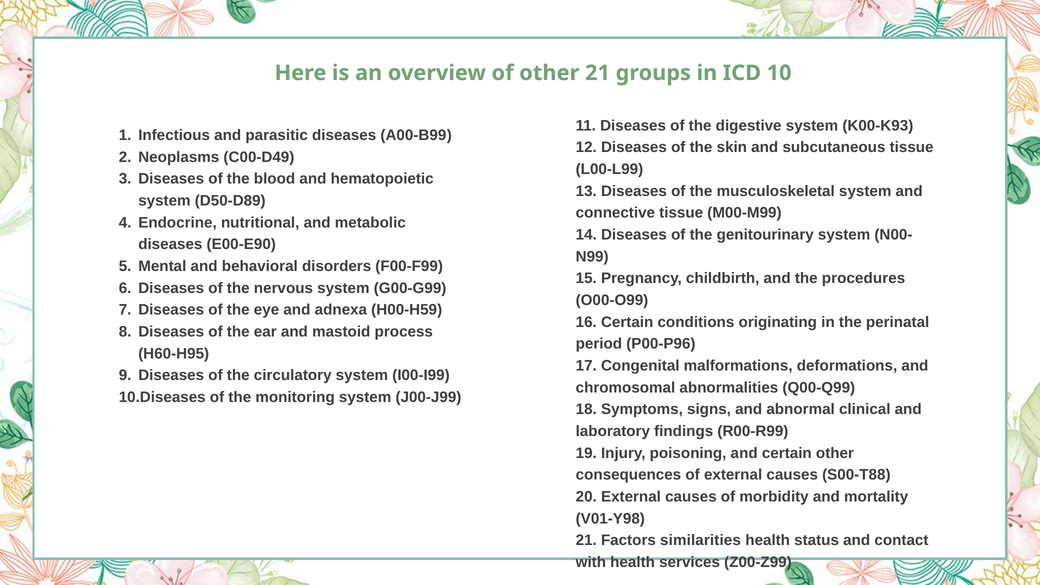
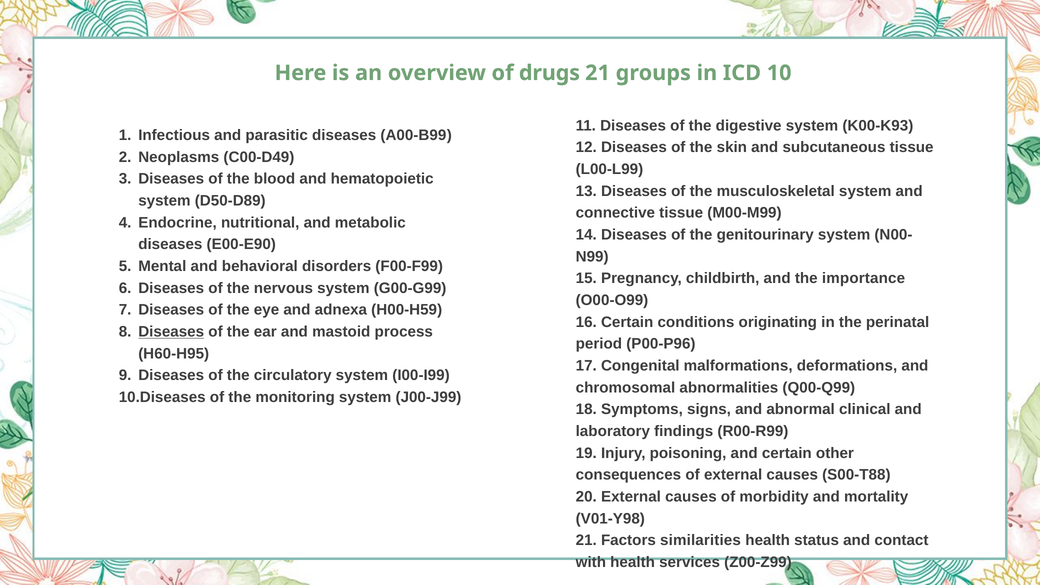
of other: other -> drugs (549, 73)
procedures: procedures -> importance (864, 278)
Diseases underline: none -> present (171, 332)
